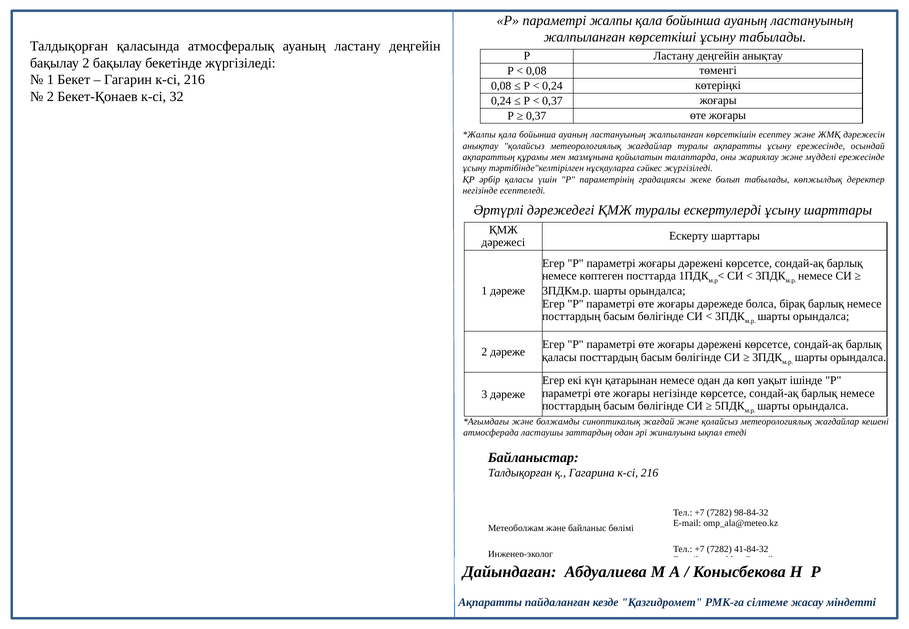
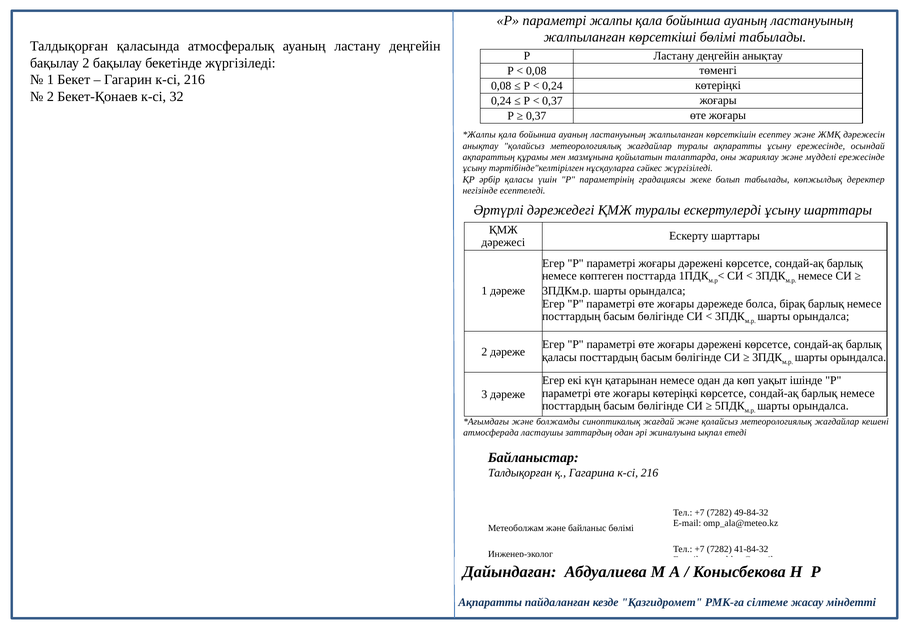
көрсеткіші ұсыну: ұсыну -> бөлімі (718, 37)
жоғары негізінде: негізінде -> көтеріңкі (675, 393)
98-84-32: 98-84-32 -> 49-84-32 (751, 513)
